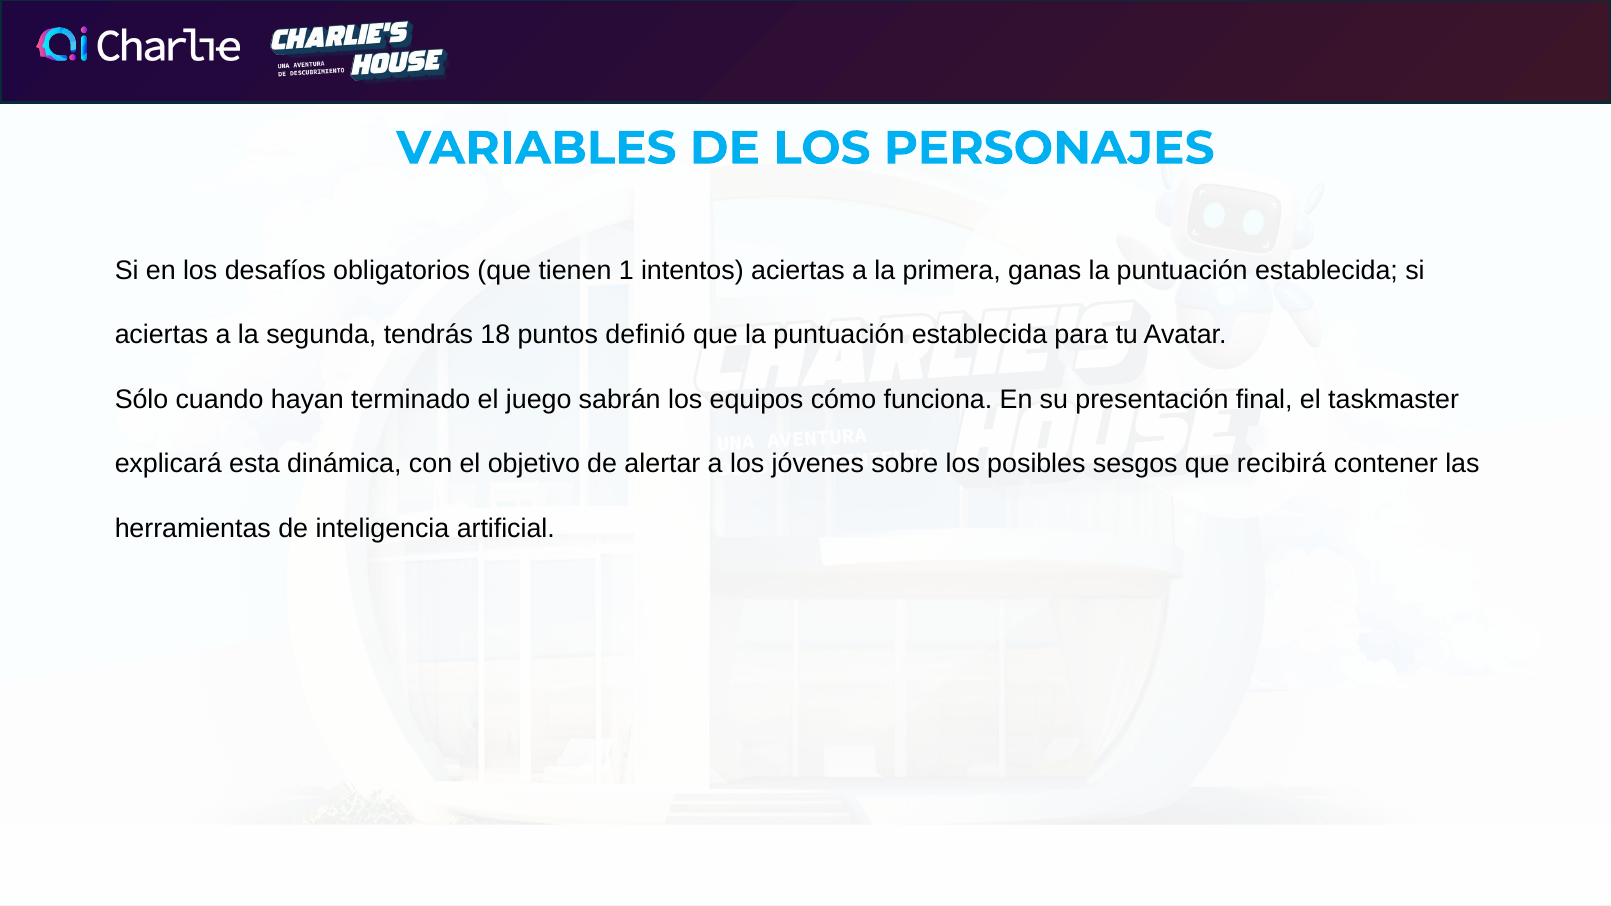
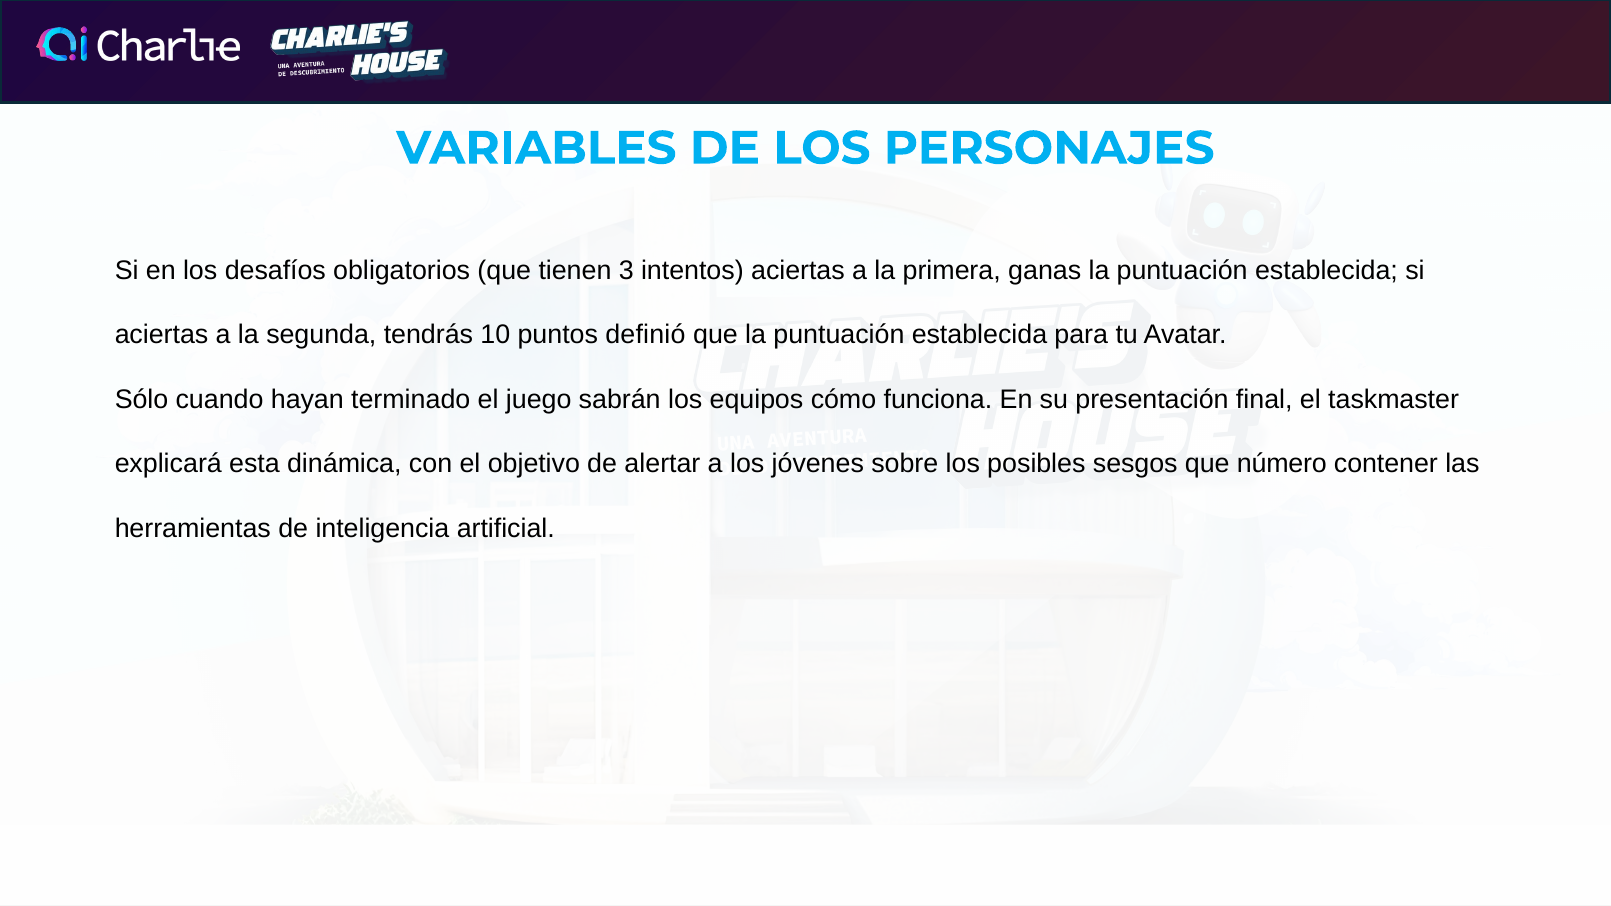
1: 1 -> 3 (626, 271)
18: 18 -> 10 (495, 335)
recibirá: recibirá -> número (1282, 464)
